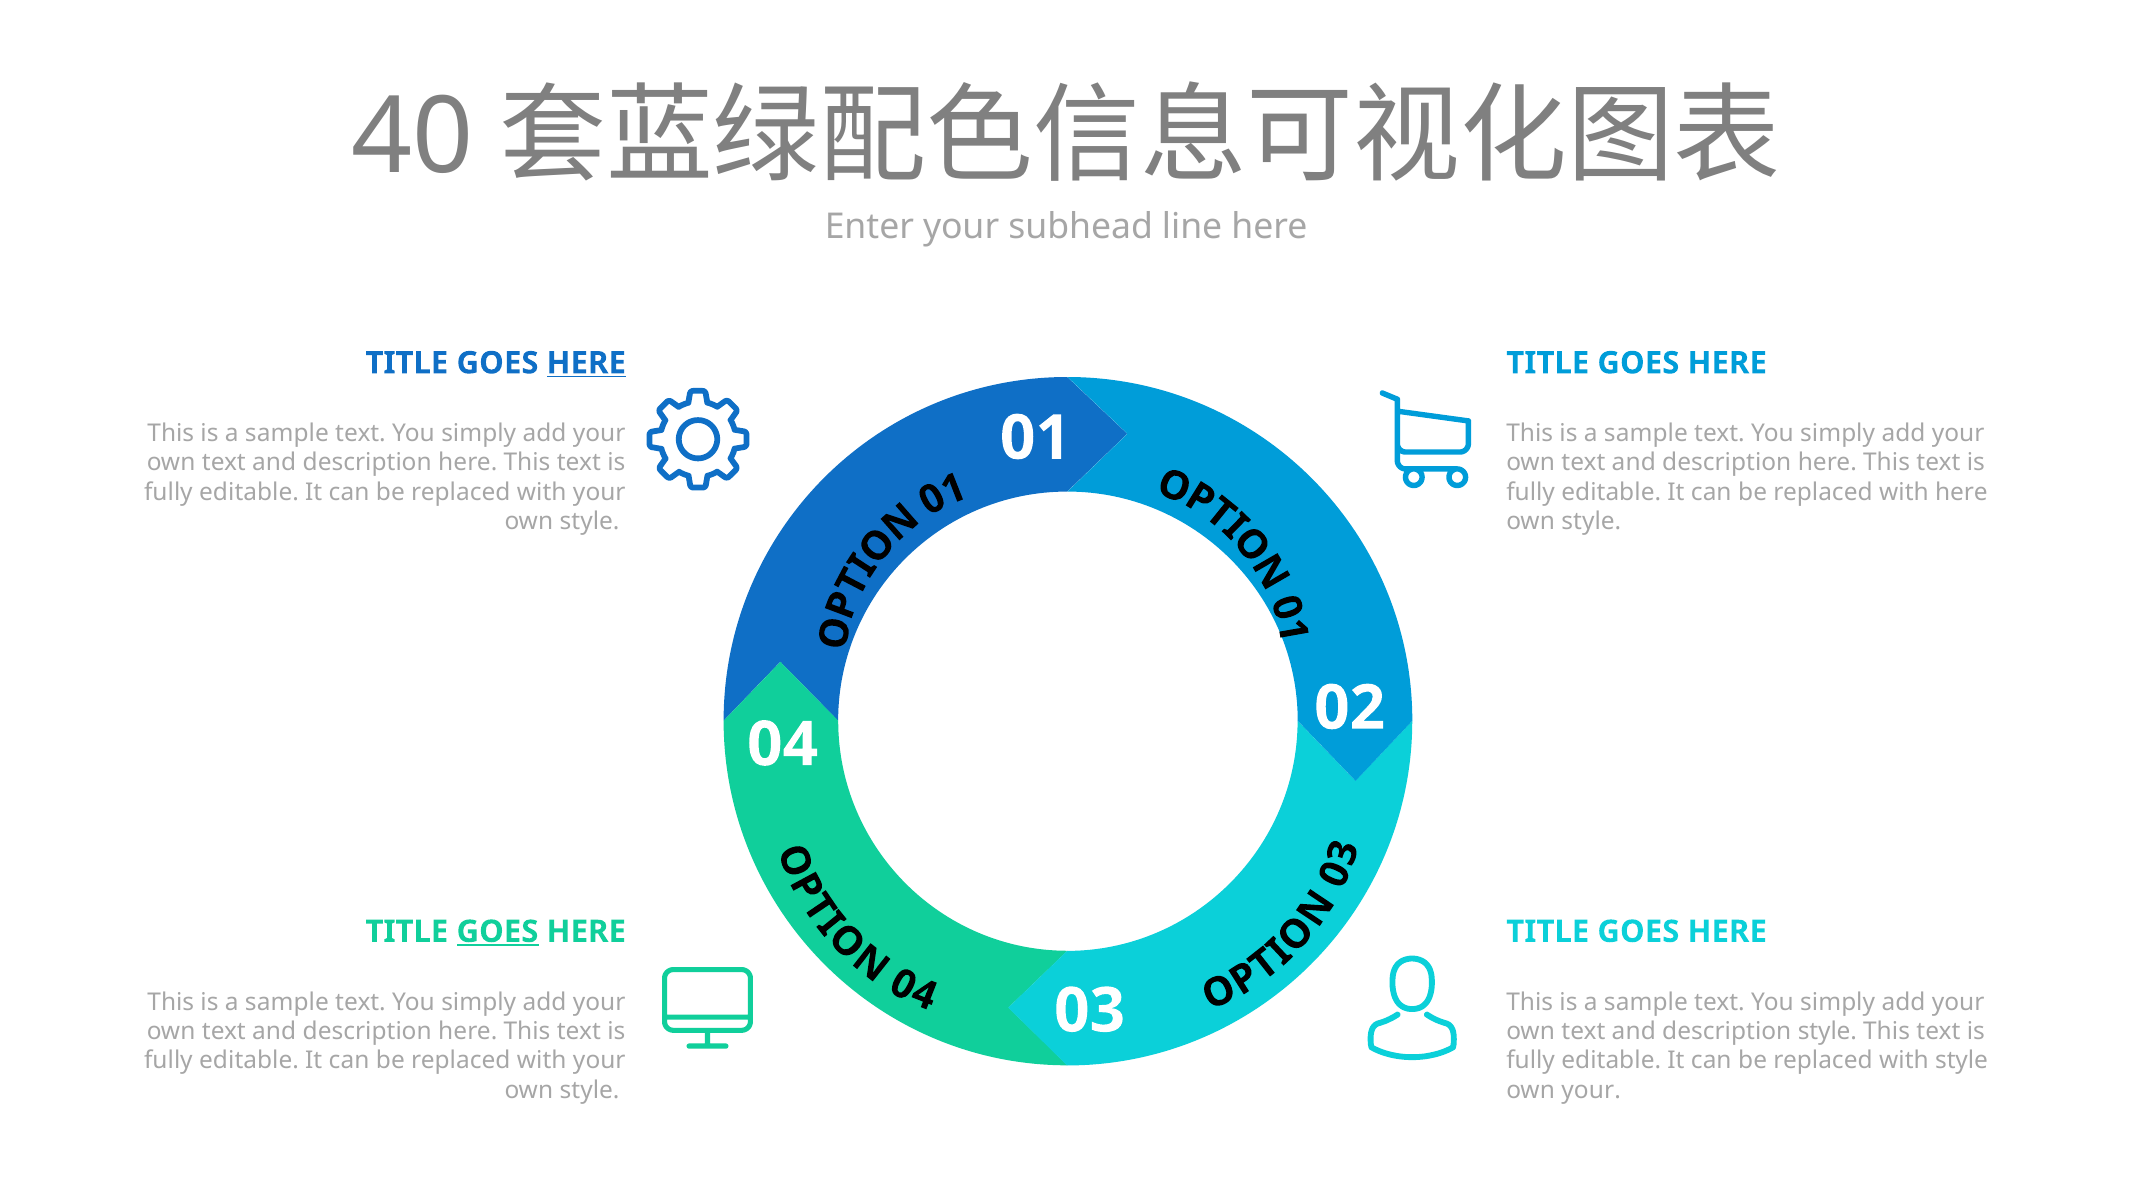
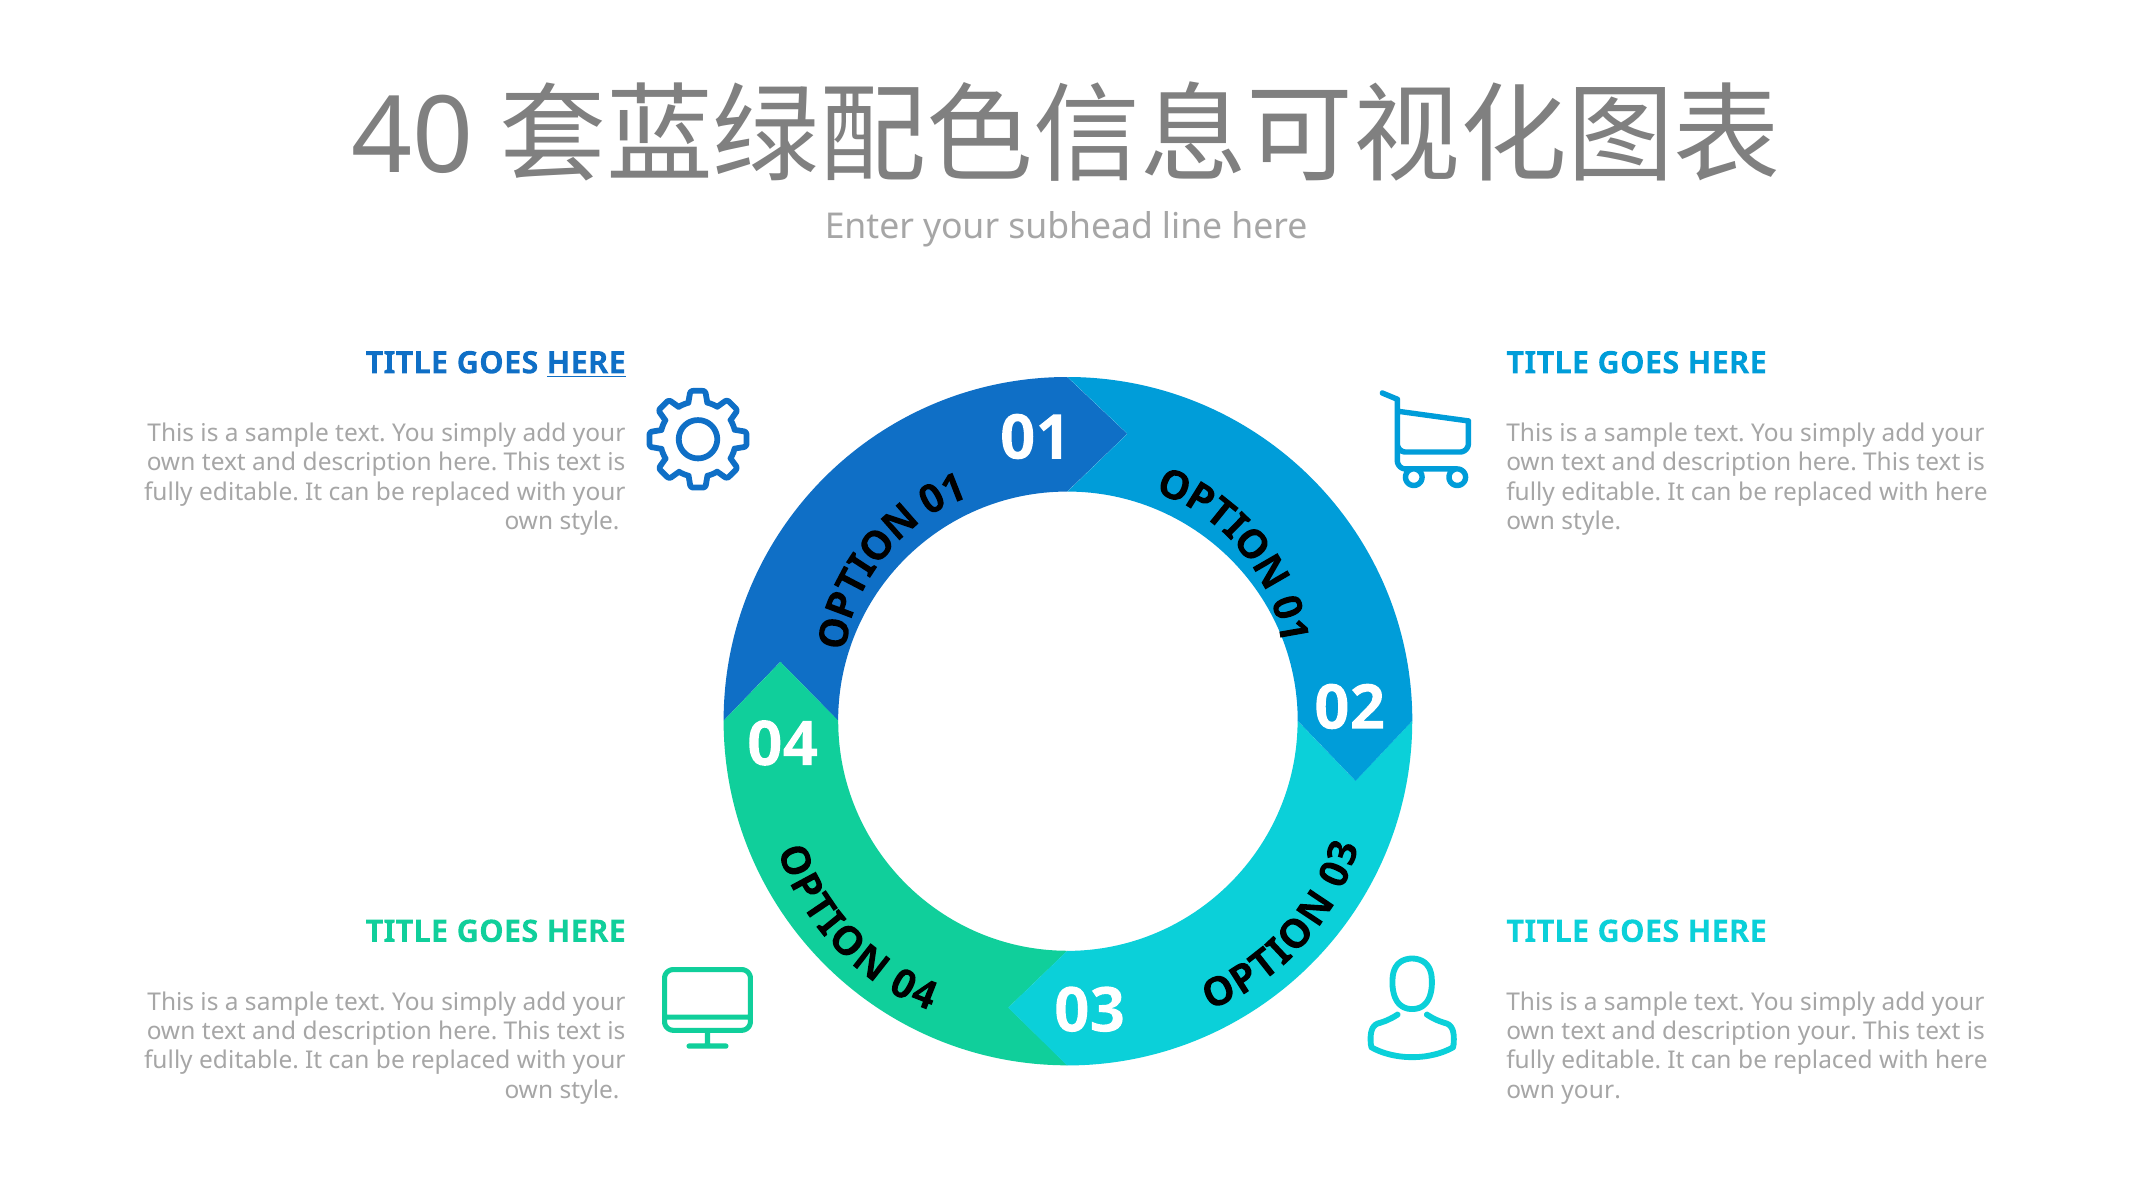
GOES underline: present -> none (497, 932)
description style: style -> your (1827, 1032)
style: style -> here (1961, 1061)
